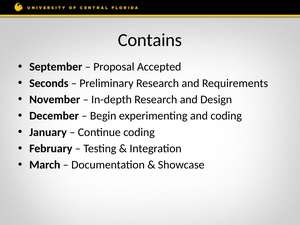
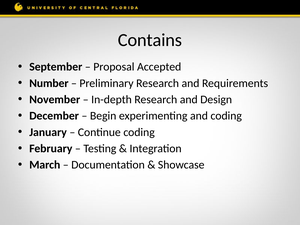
Seconds: Seconds -> Number (49, 83)
